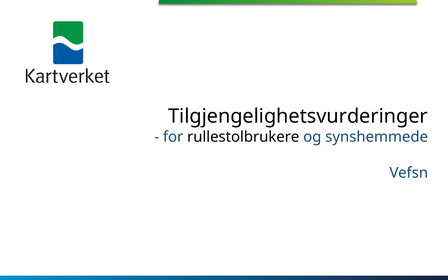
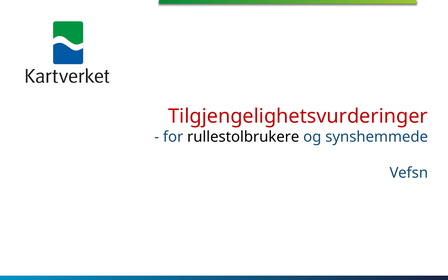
Tilgjengelighetsvurderinger colour: black -> red (298, 116)
